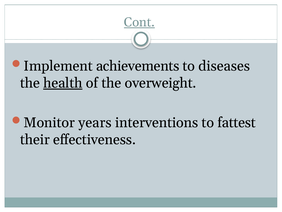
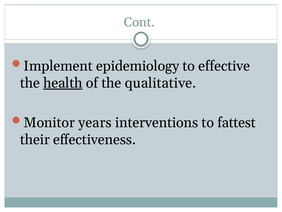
Cont underline: present -> none (139, 22)
achievements: achievements -> epidemiology (138, 66)
diseases: diseases -> effective (224, 66)
overweight: overweight -> qualitative (160, 83)
